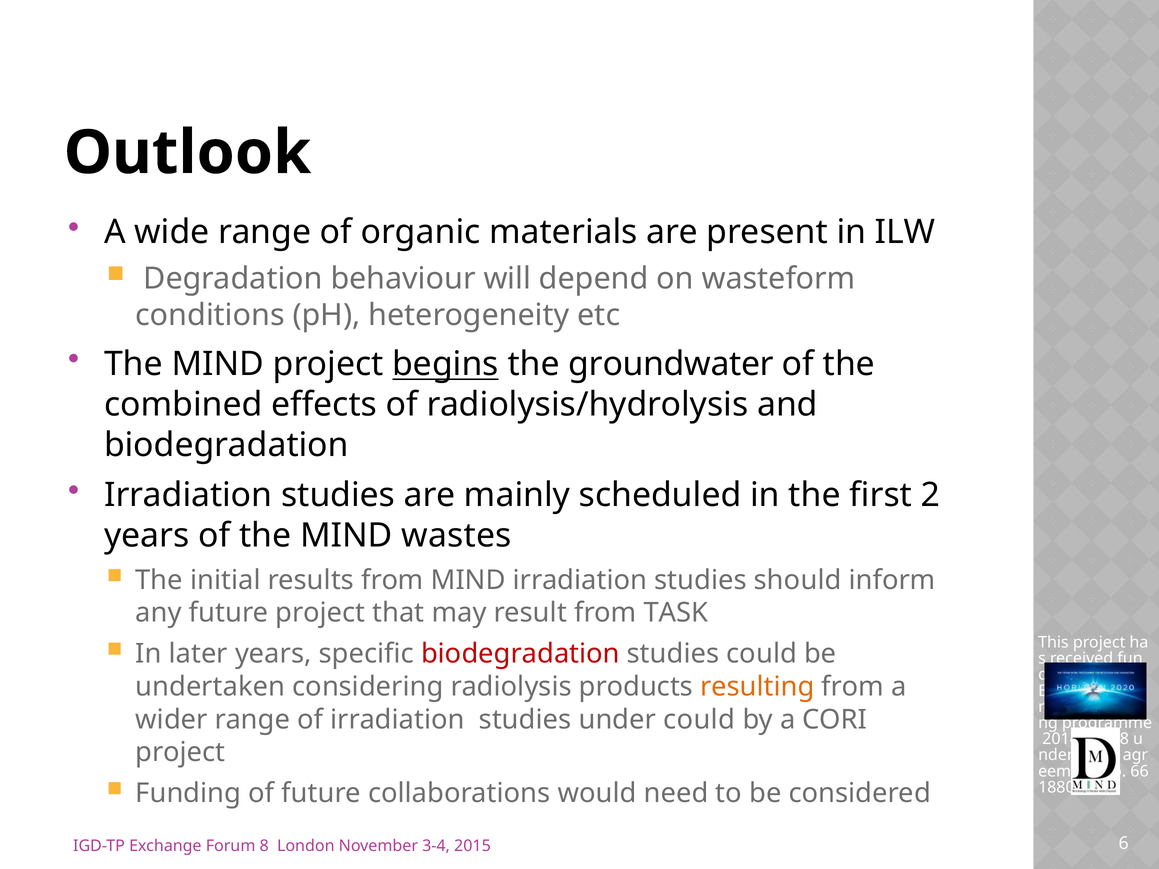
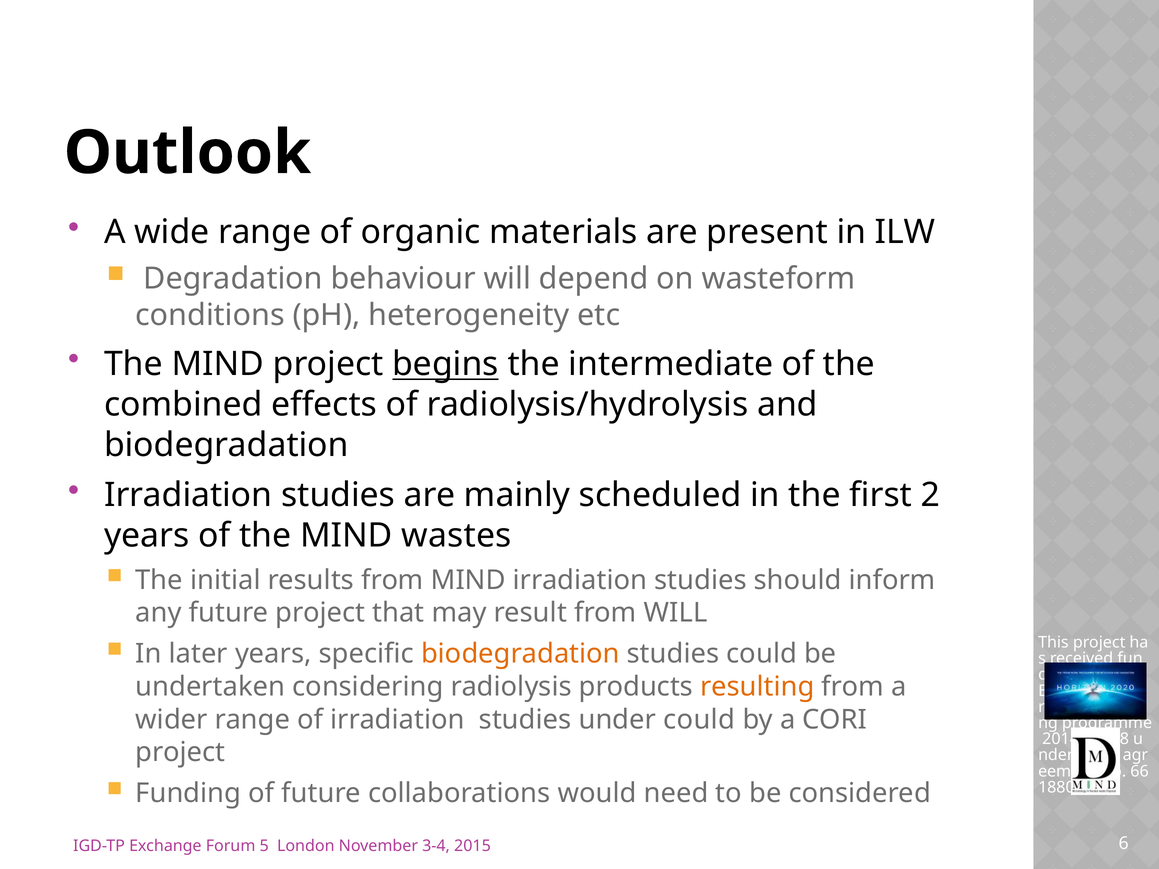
groundwater: groundwater -> intermediate (671, 364)
from TASK: TASK -> WILL (676, 613)
biodegradation colour: red -> orange (520, 654)
8: 8 -> 5 (264, 846)
